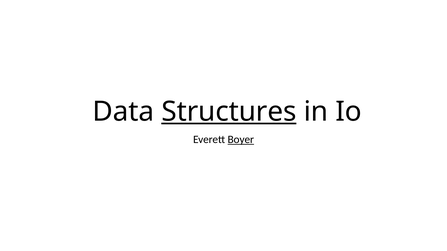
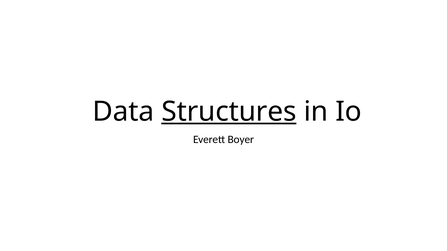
Boyer underline: present -> none (241, 140)
